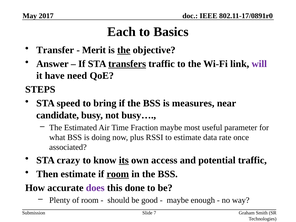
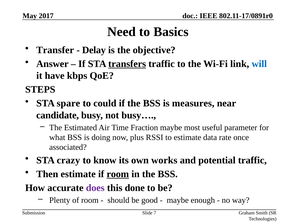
Each: Each -> Need (122, 32)
Merit: Merit -> Delay (94, 50)
the underline: present -> none (124, 50)
will colour: purple -> blue (259, 64)
need: need -> kbps (77, 76)
speed: speed -> spare (68, 103)
bring: bring -> could (105, 103)
its underline: present -> none (124, 160)
access: access -> works (164, 160)
